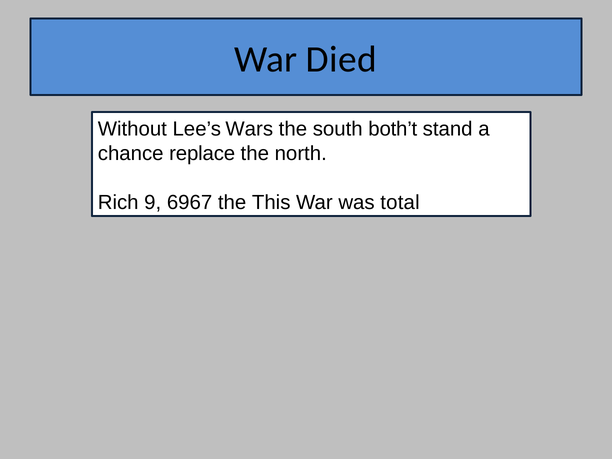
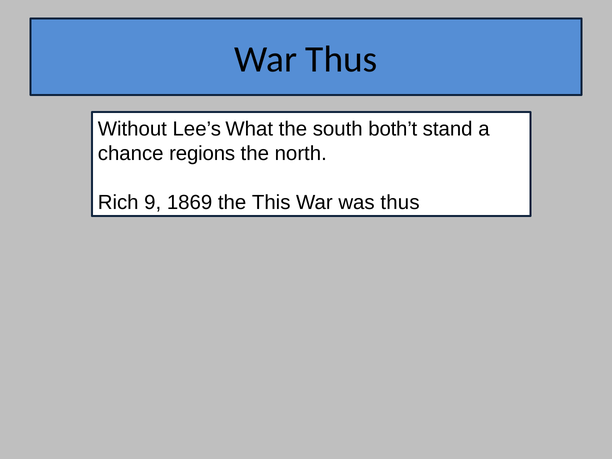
War Died: Died -> Thus (342, 59)
Wars: Wars -> What (249, 129)
replace: replace -> regions (202, 153)
6967: 6967 -> 1869 (190, 202)
was total: total -> thus (400, 202)
